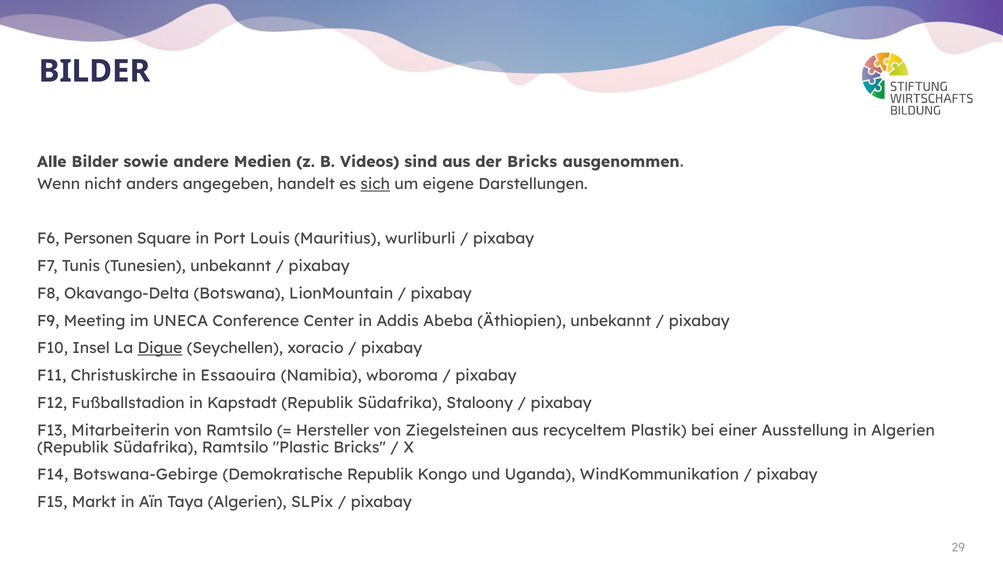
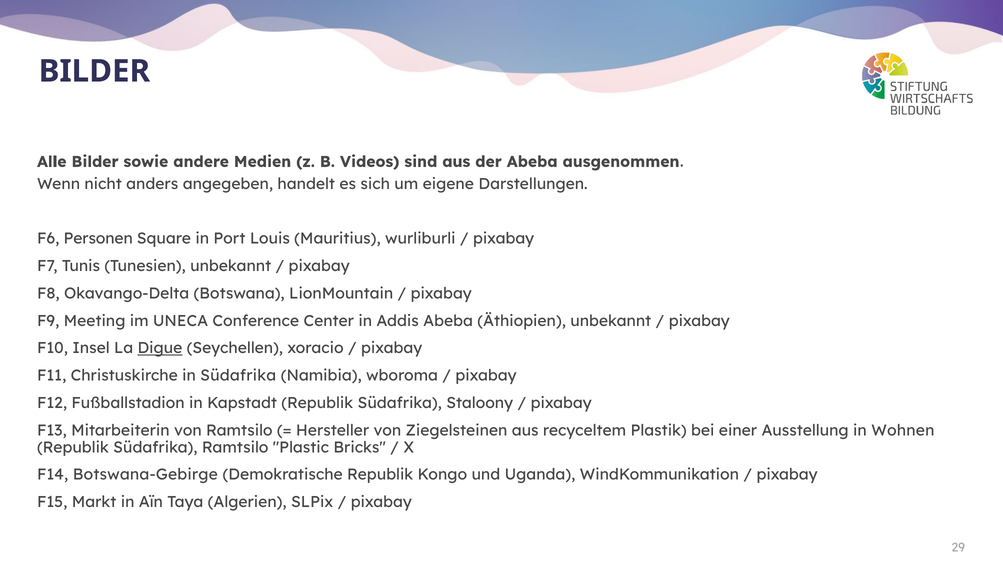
der Bricks: Bricks -> Abeba (532, 162)
sich underline: present -> none (375, 184)
in Essaouira: Essaouira -> Südafrika (238, 376)
in Algerien: Algerien -> Wohnen (903, 431)
